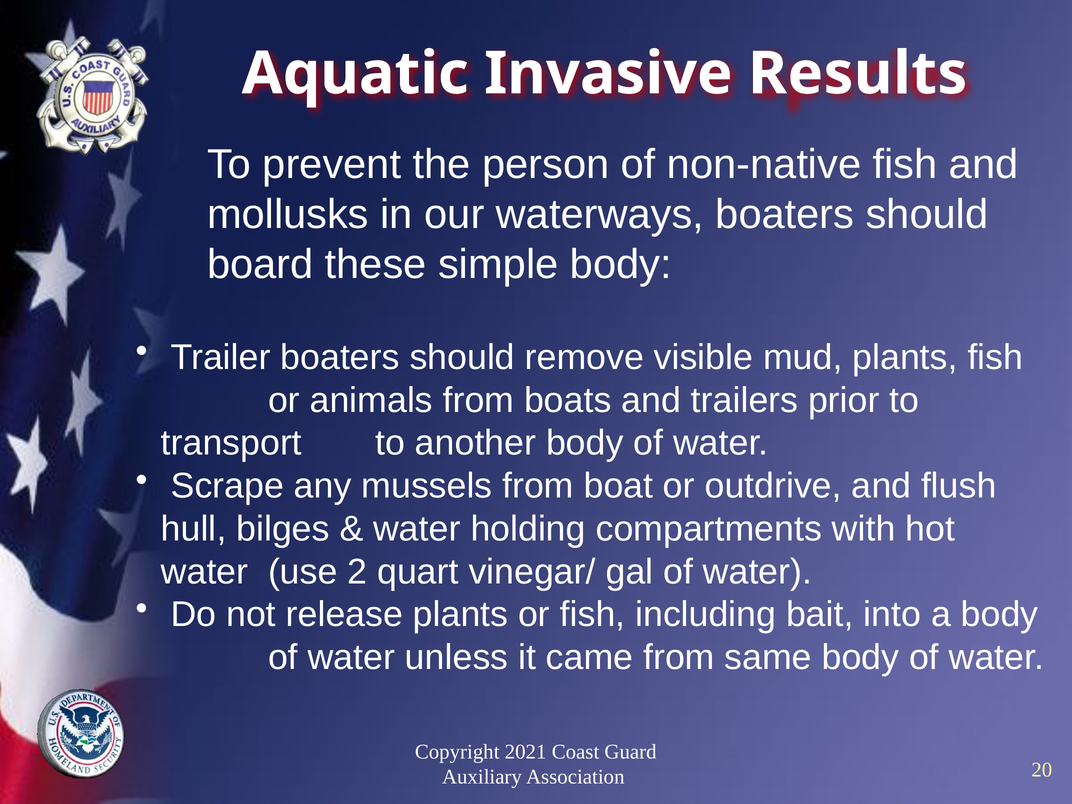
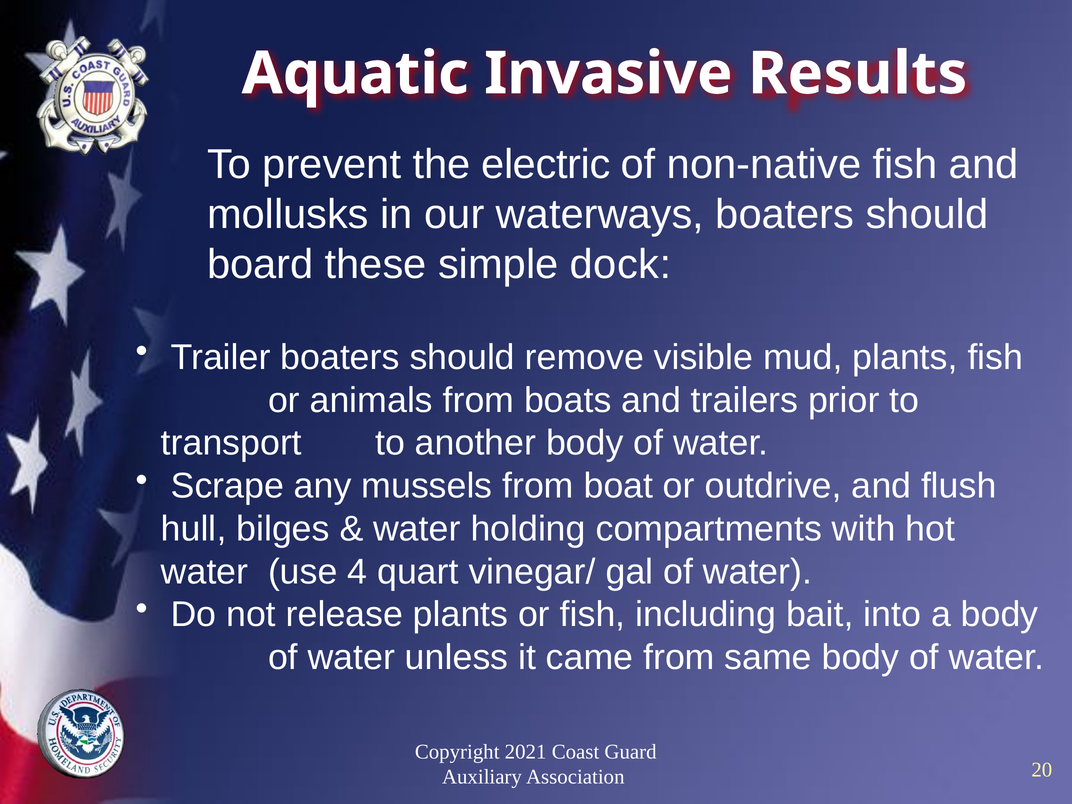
person: person -> electric (546, 165)
simple body: body -> dock (621, 265)
2: 2 -> 4 (357, 572)
